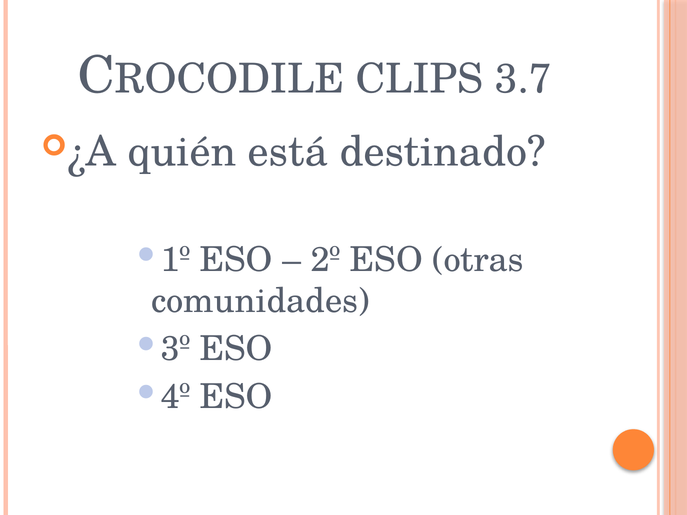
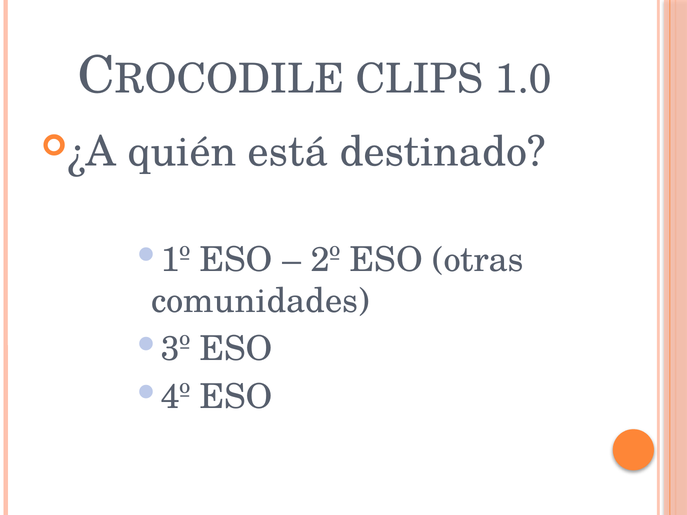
3.7: 3.7 -> 1.0 (523, 79)
